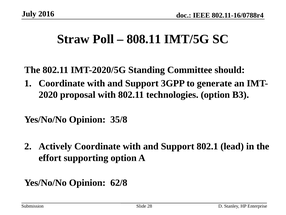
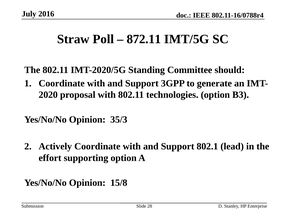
808.11: 808.11 -> 872.11 (144, 39)
35/8: 35/8 -> 35/3 (119, 119)
62/8: 62/8 -> 15/8 (119, 182)
